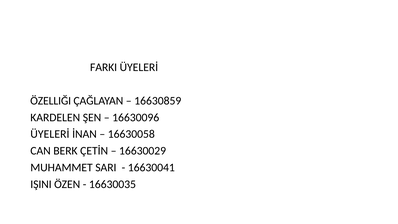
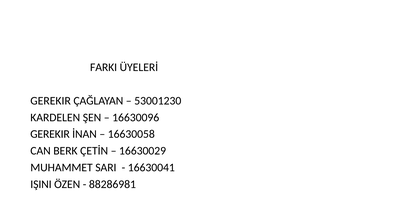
ÖZELLIĞI: ÖZELLIĞI -> GEREKIR (51, 101)
16630859: 16630859 -> 53001230 (158, 101)
ÜYELERİ: ÜYELERİ -> GEREKIR (50, 134)
16630035: 16630035 -> 88286981 (112, 184)
